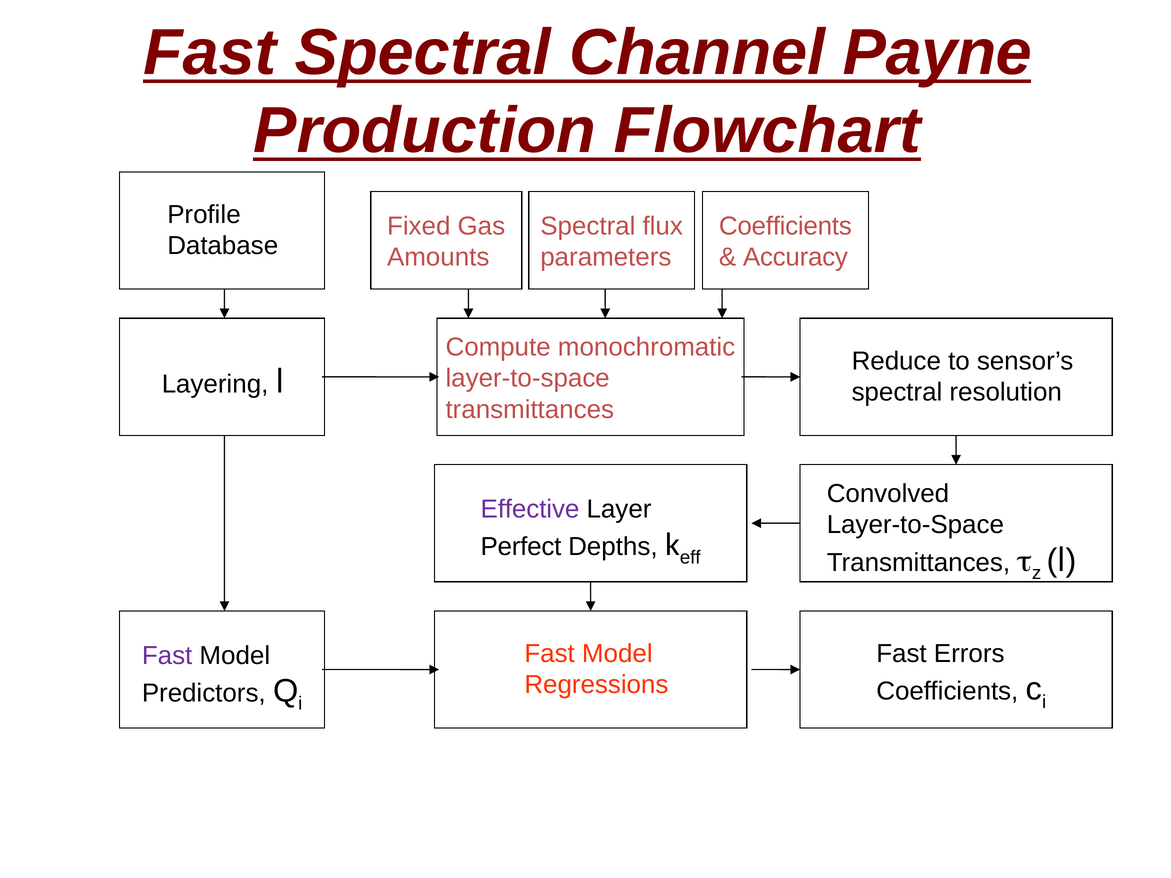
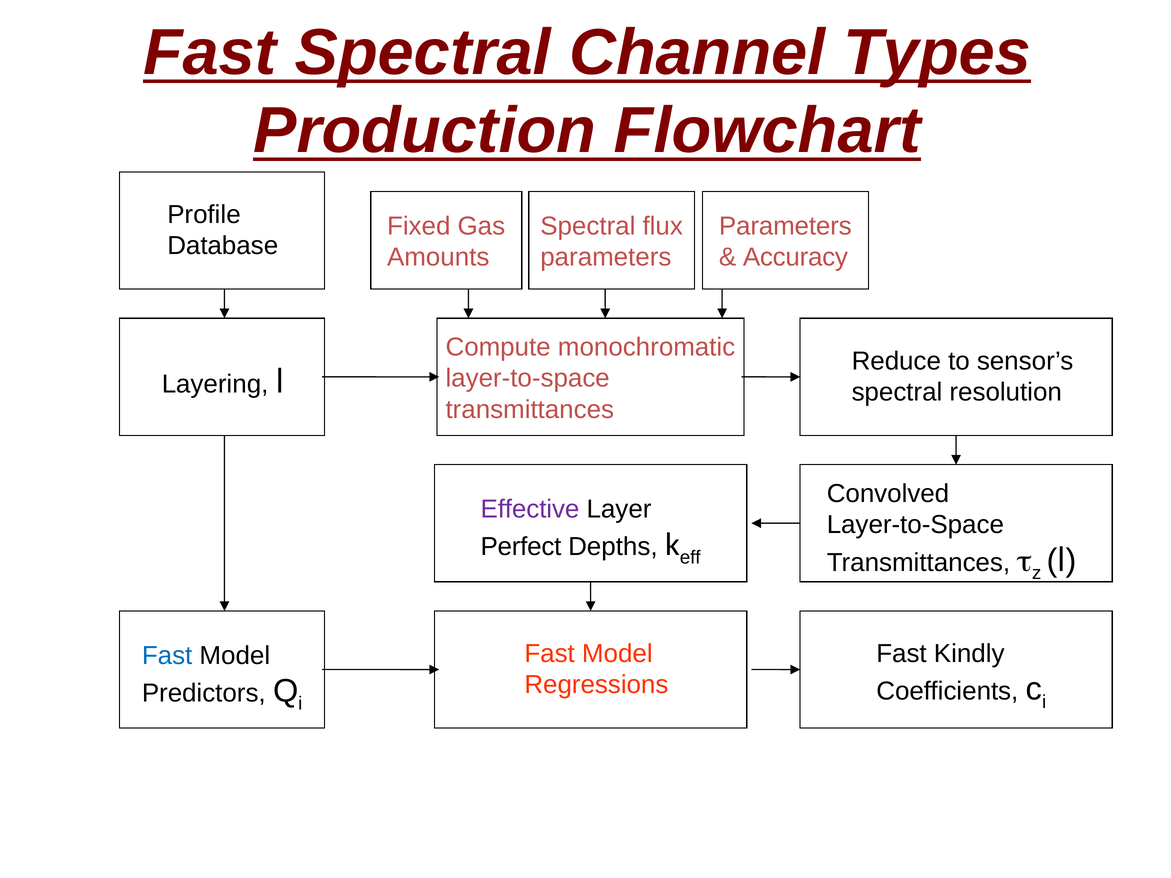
Payne: Payne -> Types (937, 53)
Coefficients: Coefficients -> Parameters (785, 226)
Errors: Errors -> Kindly (969, 654)
Fast colour: purple -> blue (167, 656)
